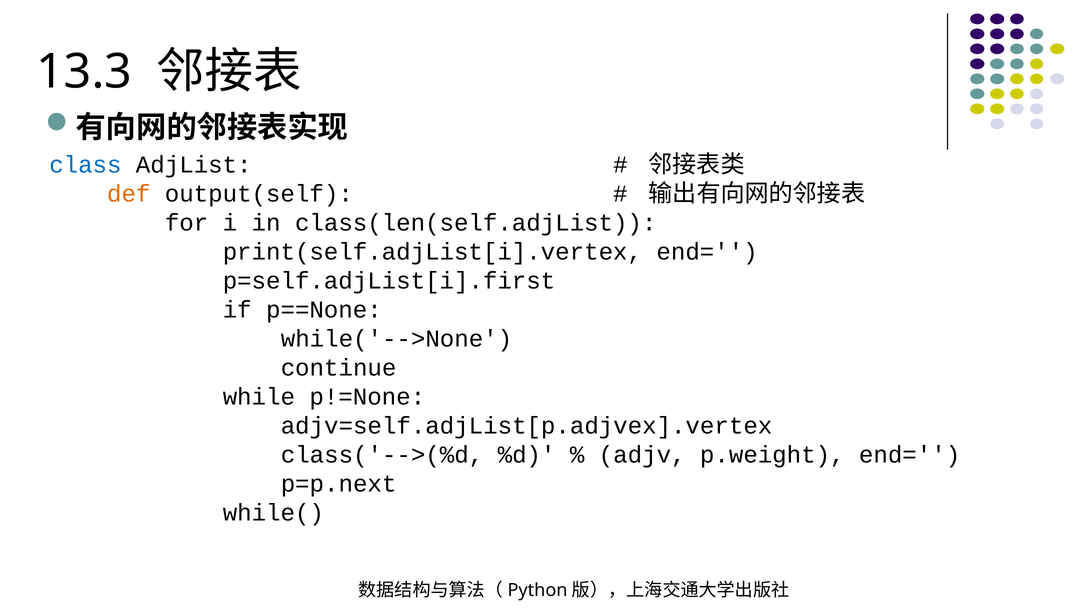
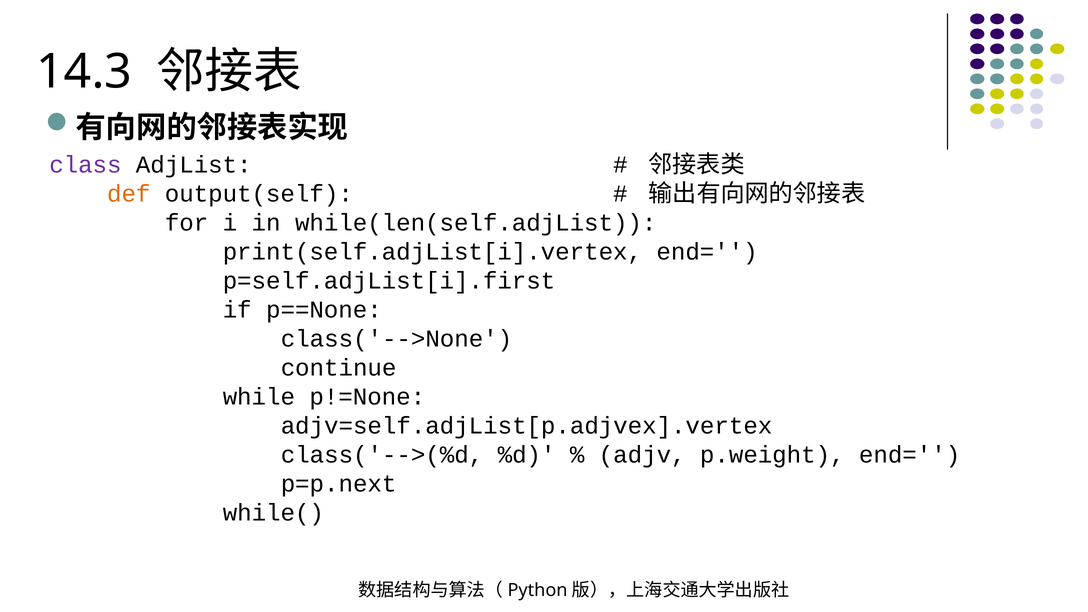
13.3: 13.3 -> 14.3 (84, 72)
class colour: blue -> purple (85, 165)
class(len(self.adjList: class(len(self.adjList -> while(len(self.adjList (476, 223)
while('-->None: while('-->None -> class('-->None (396, 339)
